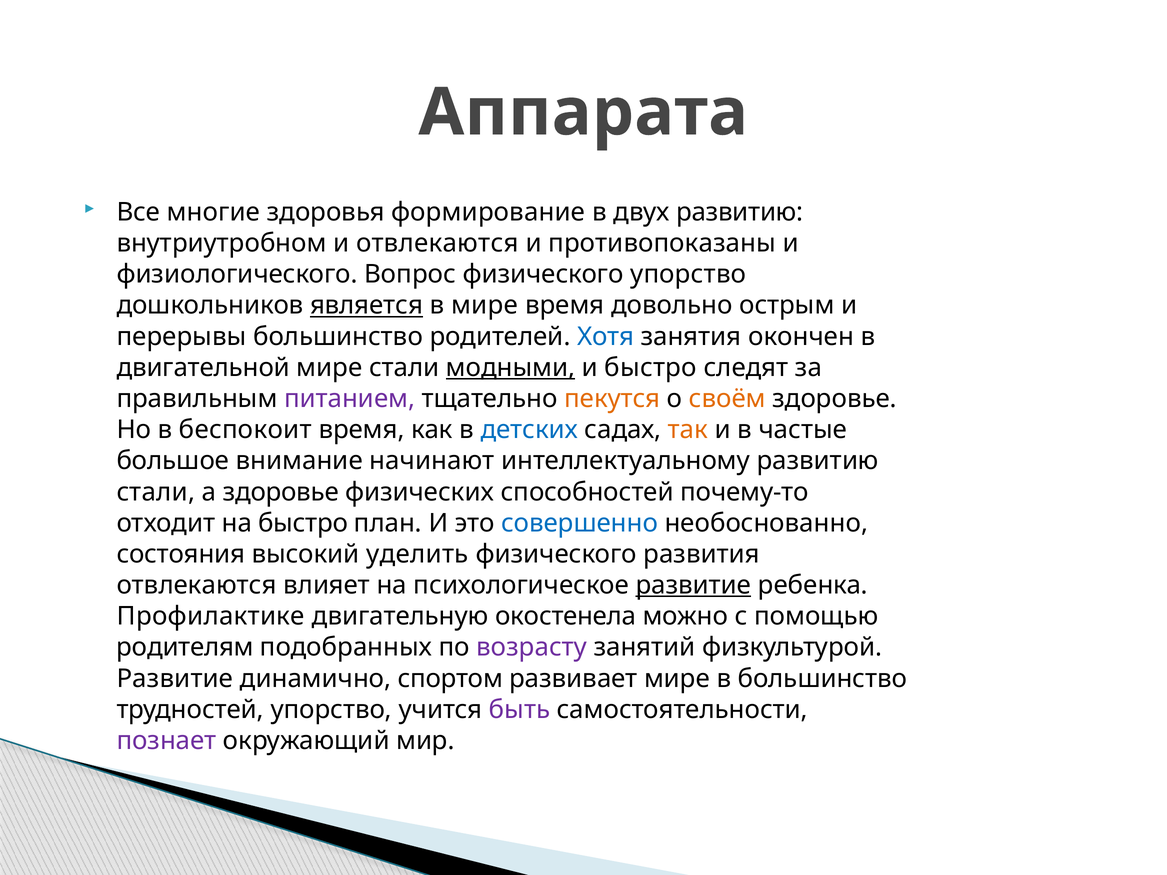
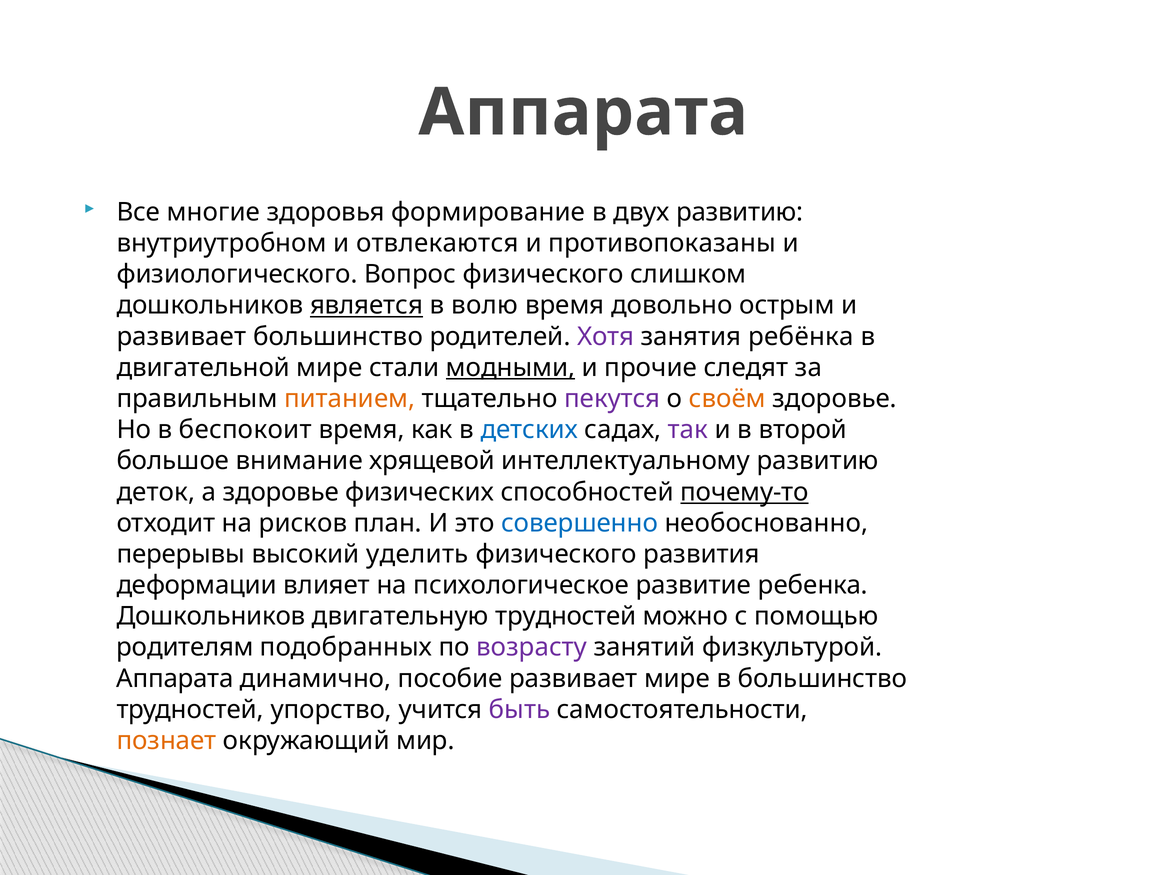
физического упорство: упорство -> слишком (688, 274)
в мире: мире -> волю (485, 305)
перерывы: перерывы -> развивает (181, 337)
Хотя colour: blue -> purple (606, 337)
окончен: окончен -> ребёнка (801, 337)
и быстро: быстро -> прочие (651, 368)
питанием colour: purple -> orange (350, 399)
пекутся colour: orange -> purple (612, 399)
так colour: orange -> purple (688, 430)
частые: частые -> второй (803, 430)
начинают: начинают -> хрящевой (432, 461)
стали: стали -> деток (156, 492)
почему-то underline: none -> present (744, 492)
на быстро: быстро -> рисков (303, 523)
состояния: состояния -> перерывы (181, 554)
отвлекаются: отвлекаются -> деформации (197, 585)
развитие underline: present -> none (693, 585)
Профилактике: Профилактике -> Дошкольников (211, 617)
двигательную окостенела: окостенела -> трудностей (566, 617)
Развитие: Развитие -> Аппарата (175, 679)
спортом: спортом -> пособие (450, 679)
познает colour: purple -> orange (166, 741)
